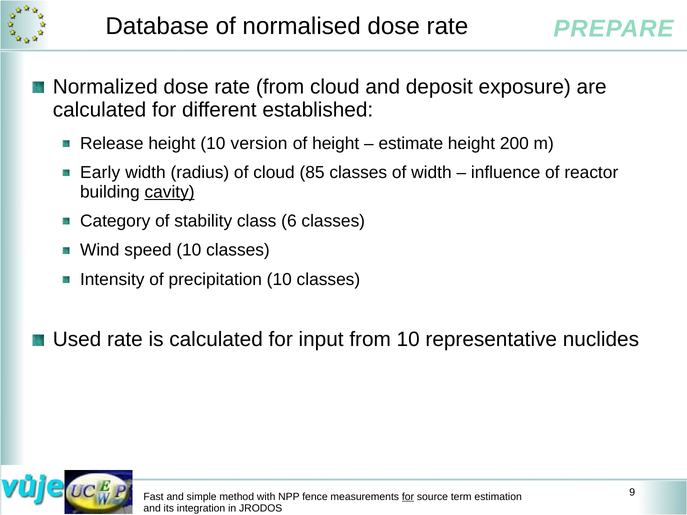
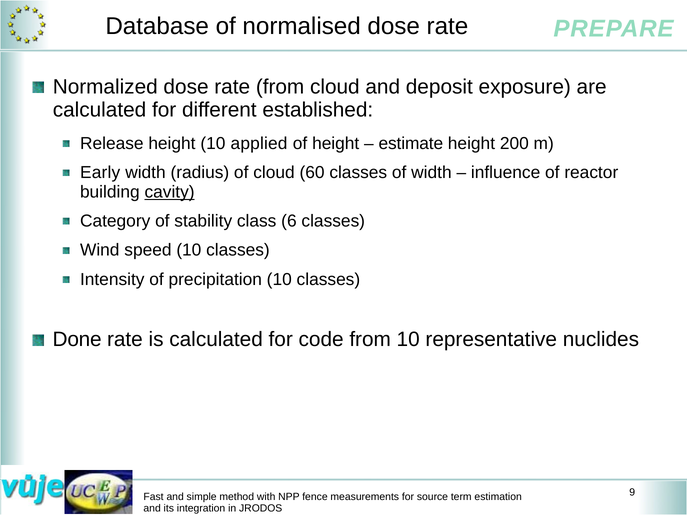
version: version -> applied (259, 143)
85: 85 -> 60 (312, 173)
Used: Used -> Done (77, 340)
input: input -> code (321, 340)
for underline: present -> none (408, 497)
